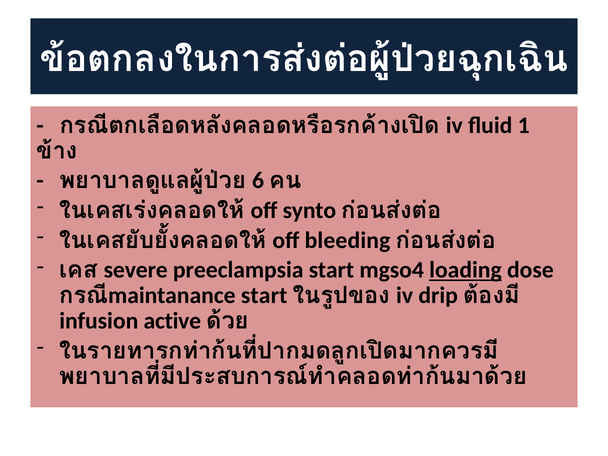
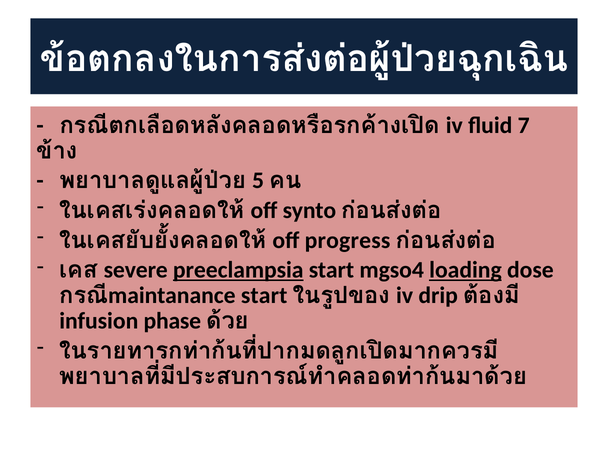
1: 1 -> 7 (524, 125)
6: 6 -> 5 (258, 181)
bleeding: bleeding -> progress (347, 240)
preeclampsia underline: none -> present (238, 270)
active: active -> phase (172, 321)
